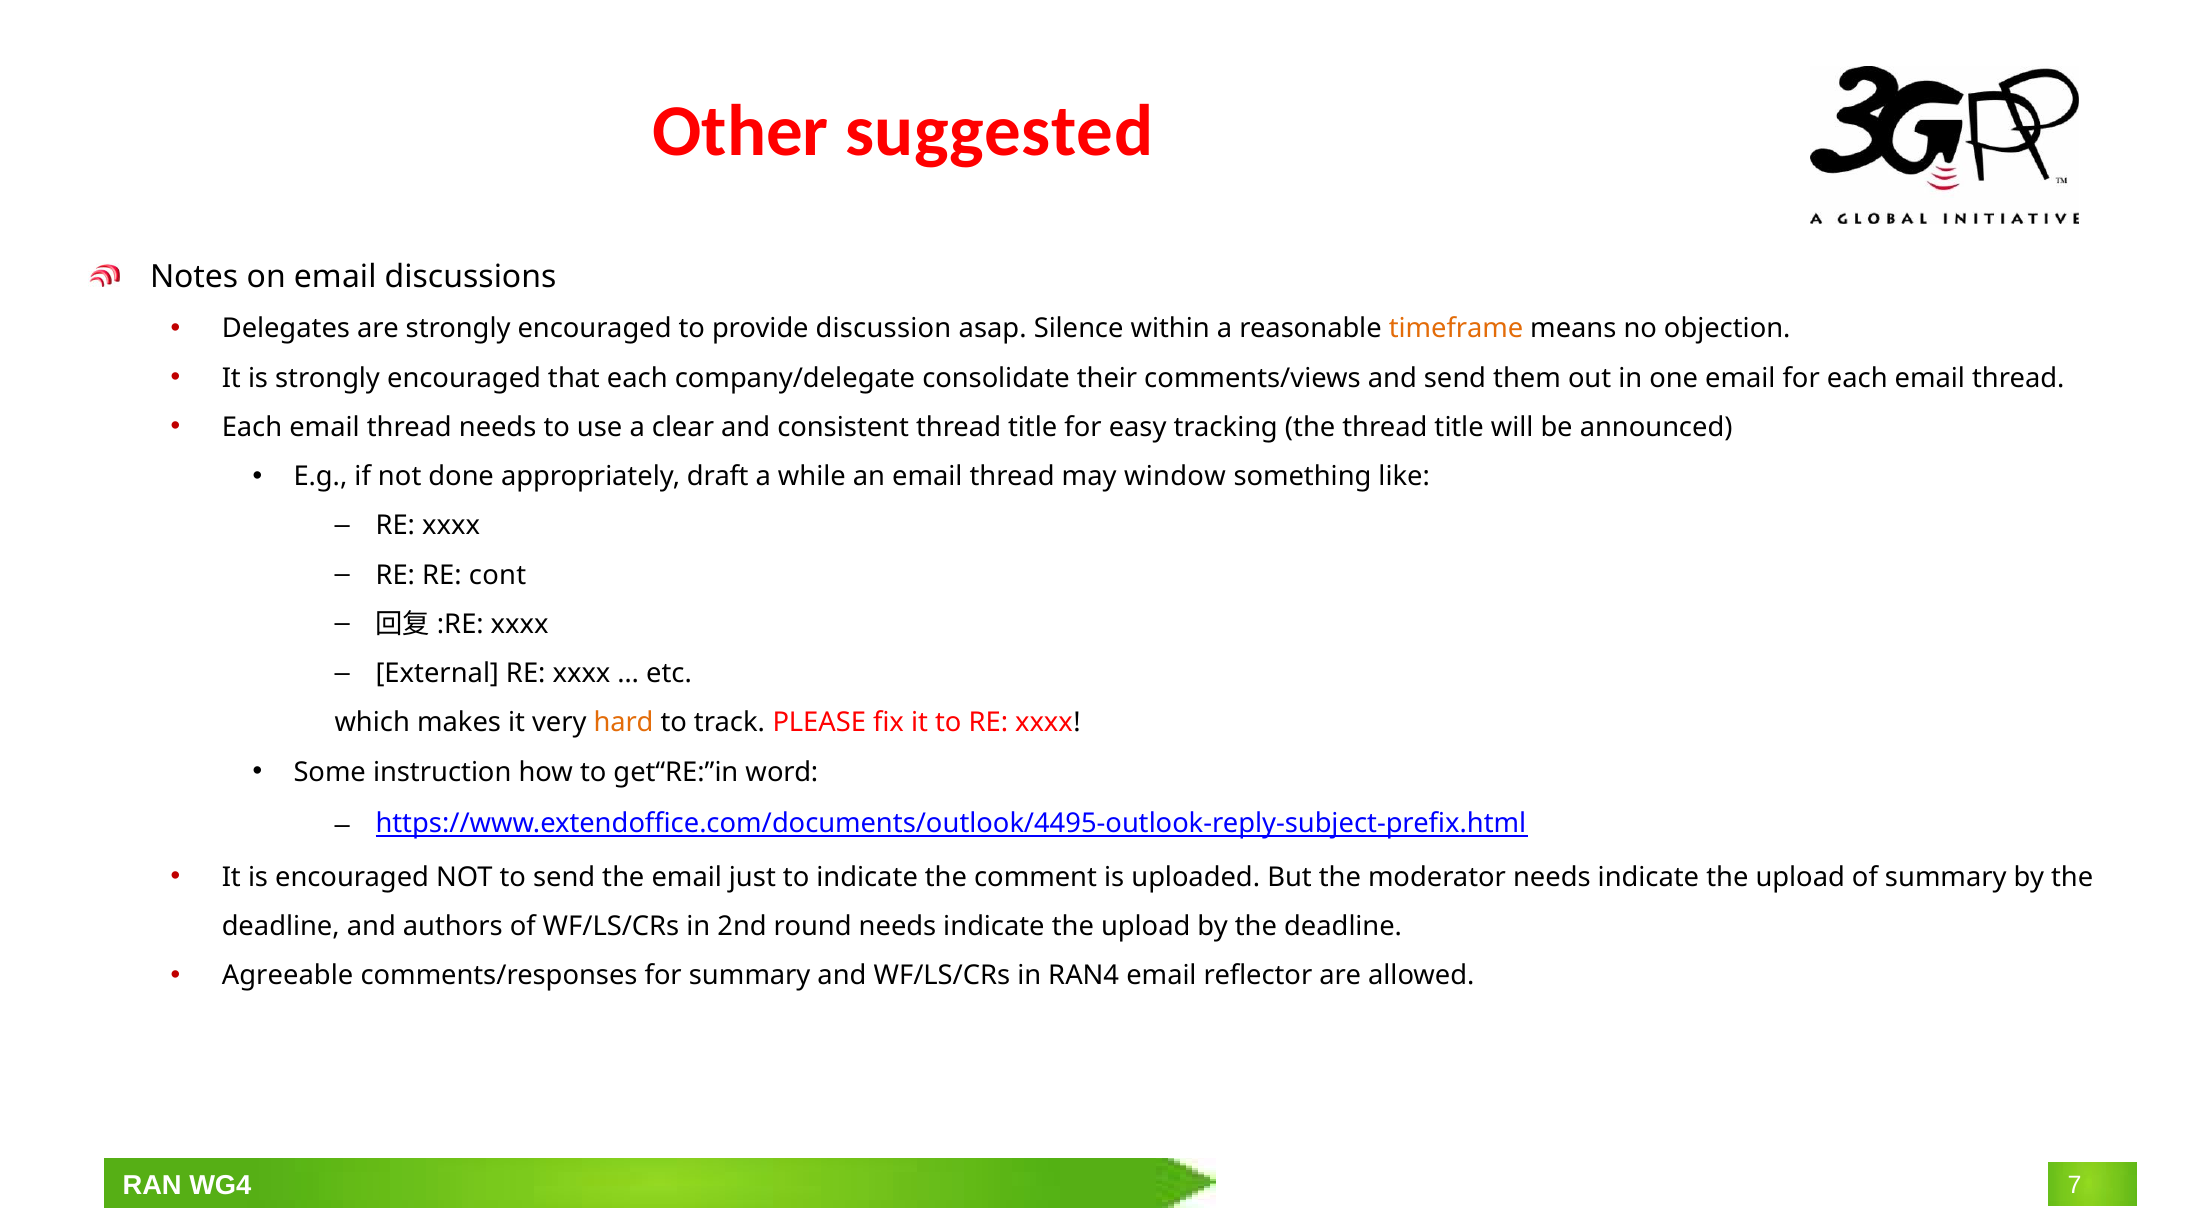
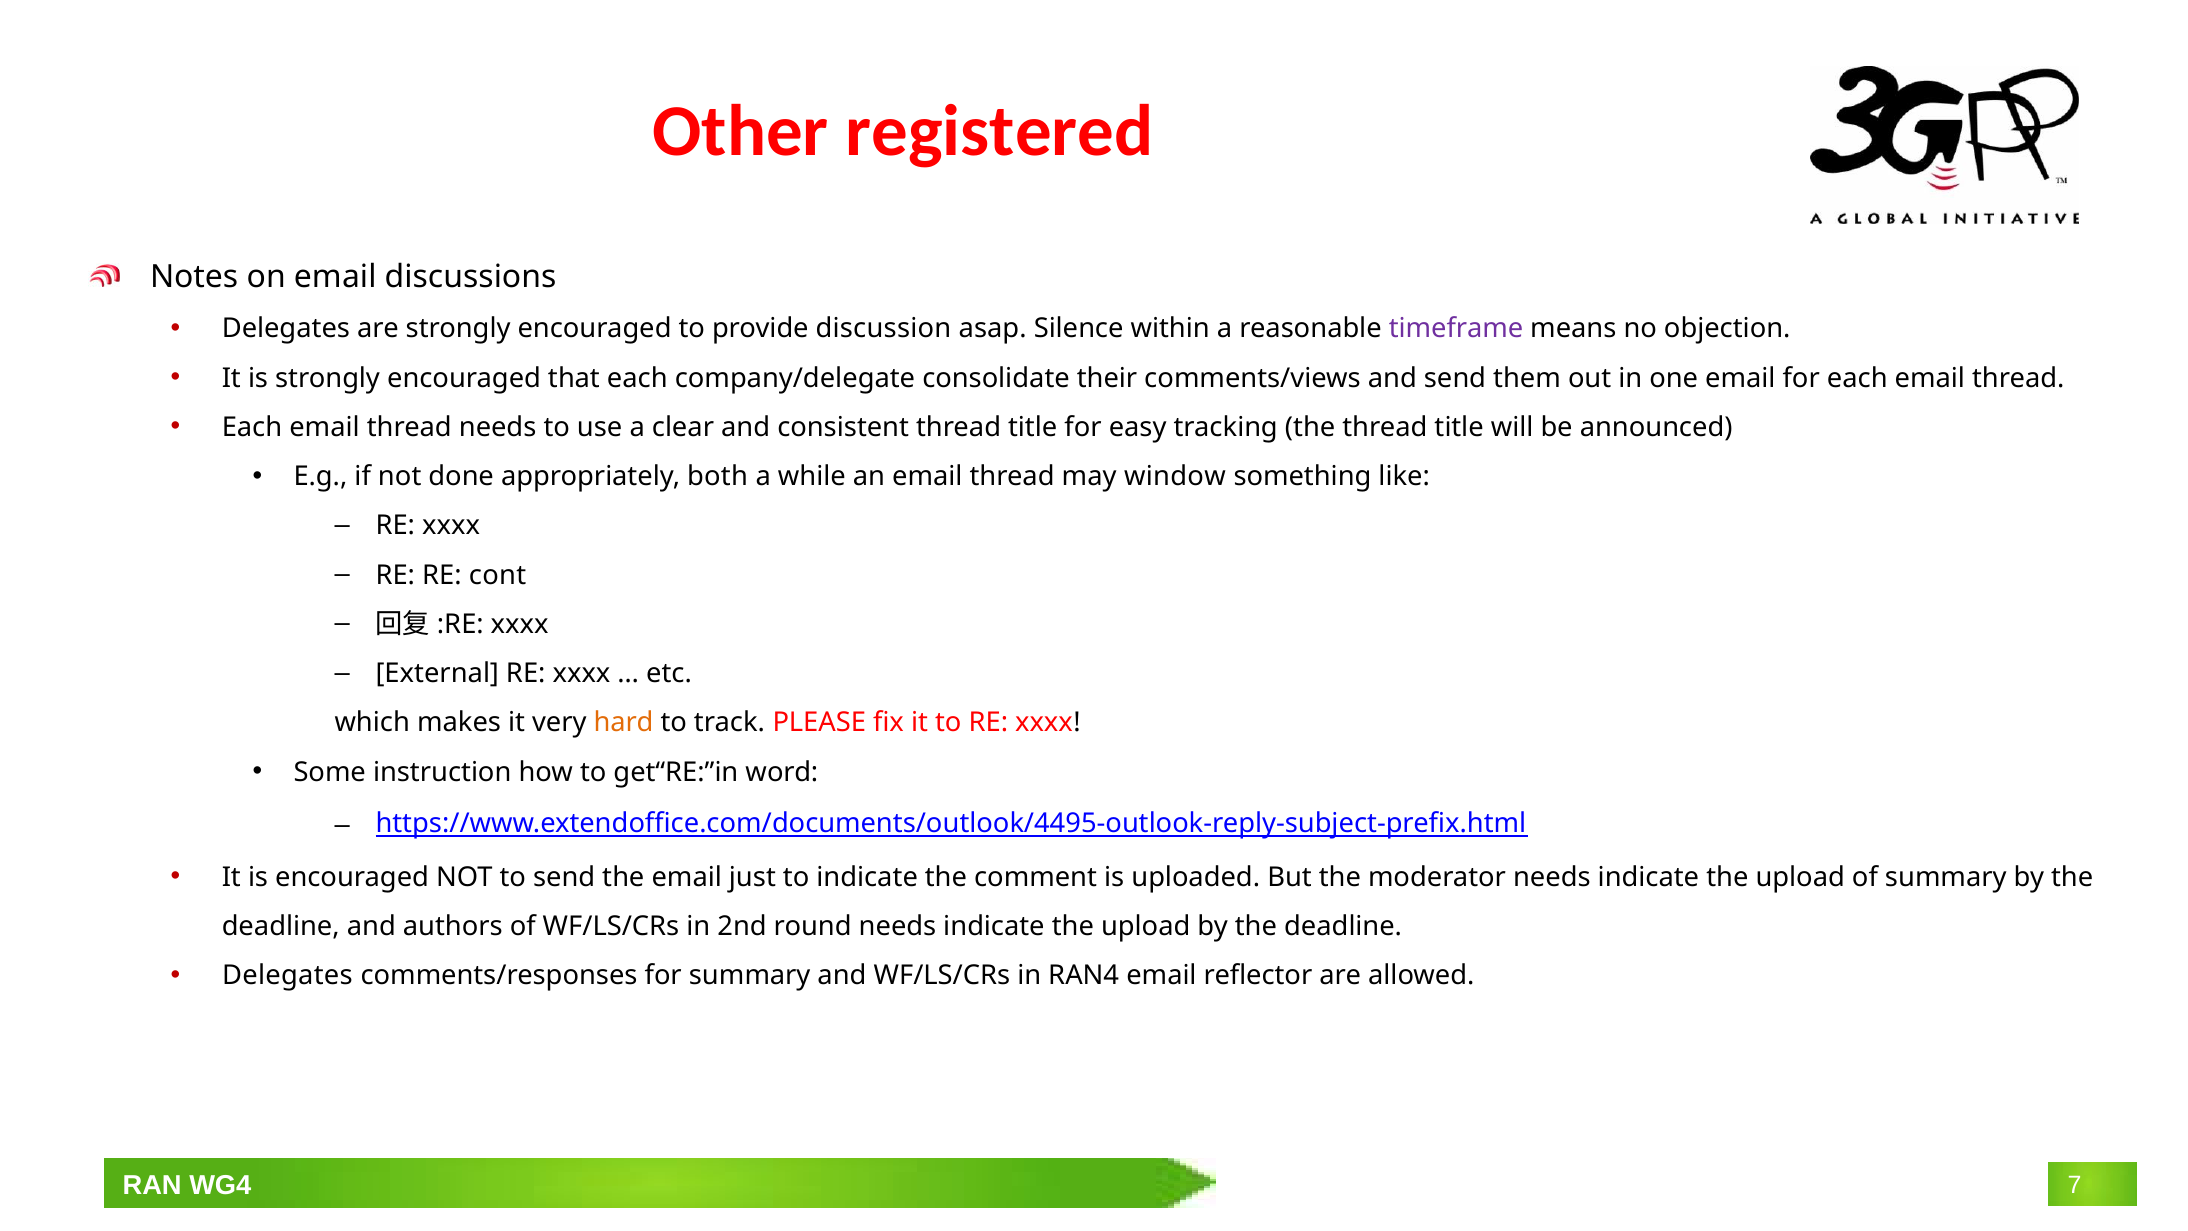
suggested: suggested -> registered (1000, 131)
timeframe colour: orange -> purple (1456, 329)
draft: draft -> both (718, 477)
Agreeable: Agreeable -> Delegates (287, 975)
